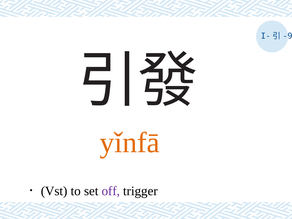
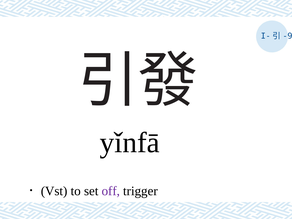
yǐnfā colour: orange -> black (130, 143)
